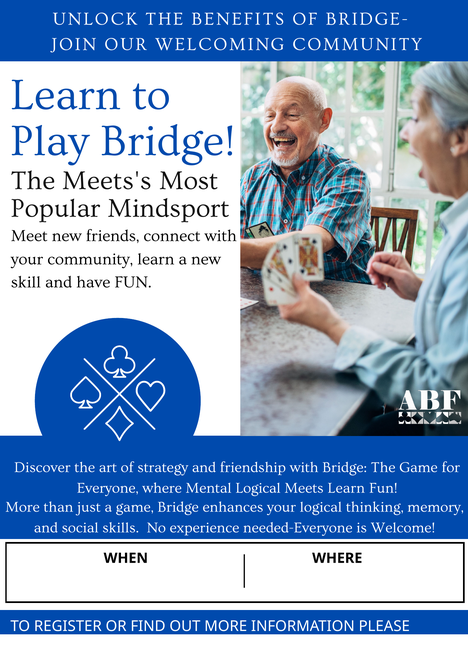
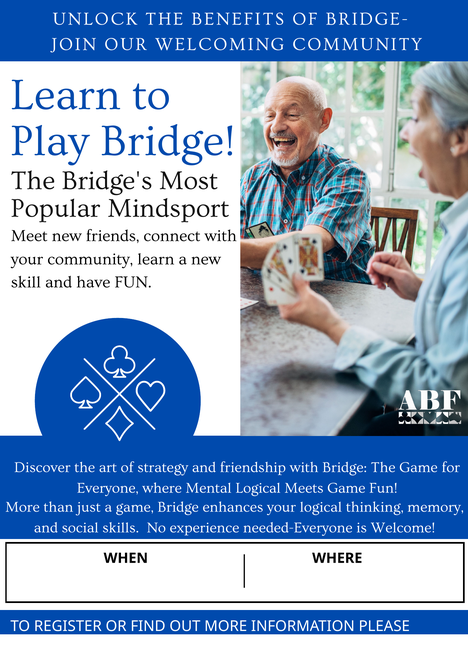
Meets's: Meets's -> Bridge's (107, 180)
Meets Learn: Learn -> Game (346, 488)
